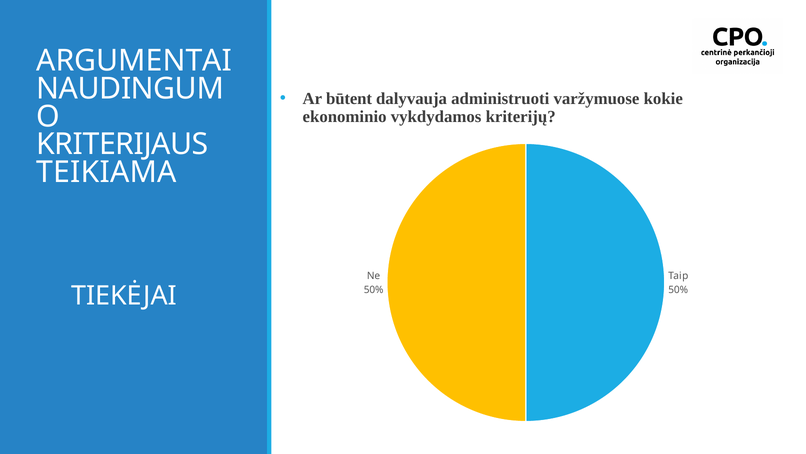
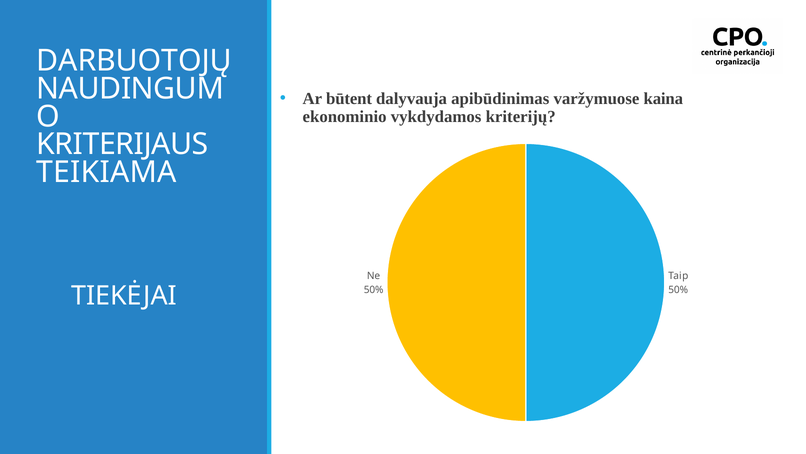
ARGUMENTAI: ARGUMENTAI -> DARBUOTOJŲ (134, 61)
administruoti: administruoti -> apibūdinimas (500, 98)
kokie: kokie -> kaina (663, 98)
